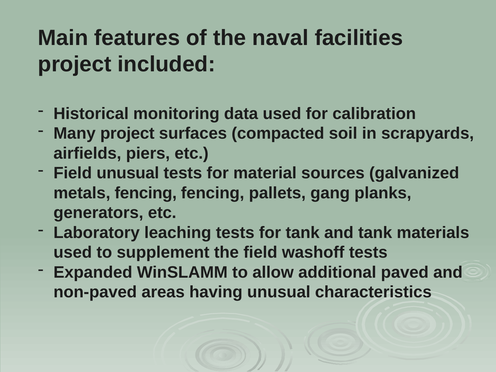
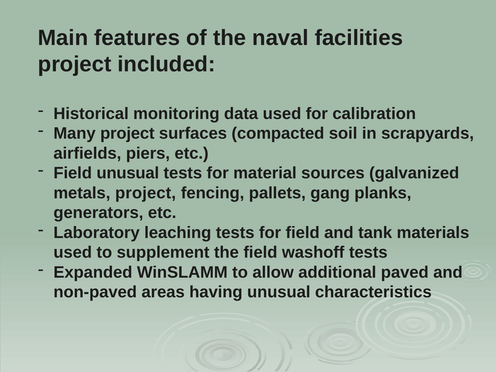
metals fencing: fencing -> project (146, 193)
for tank: tank -> field (303, 233)
